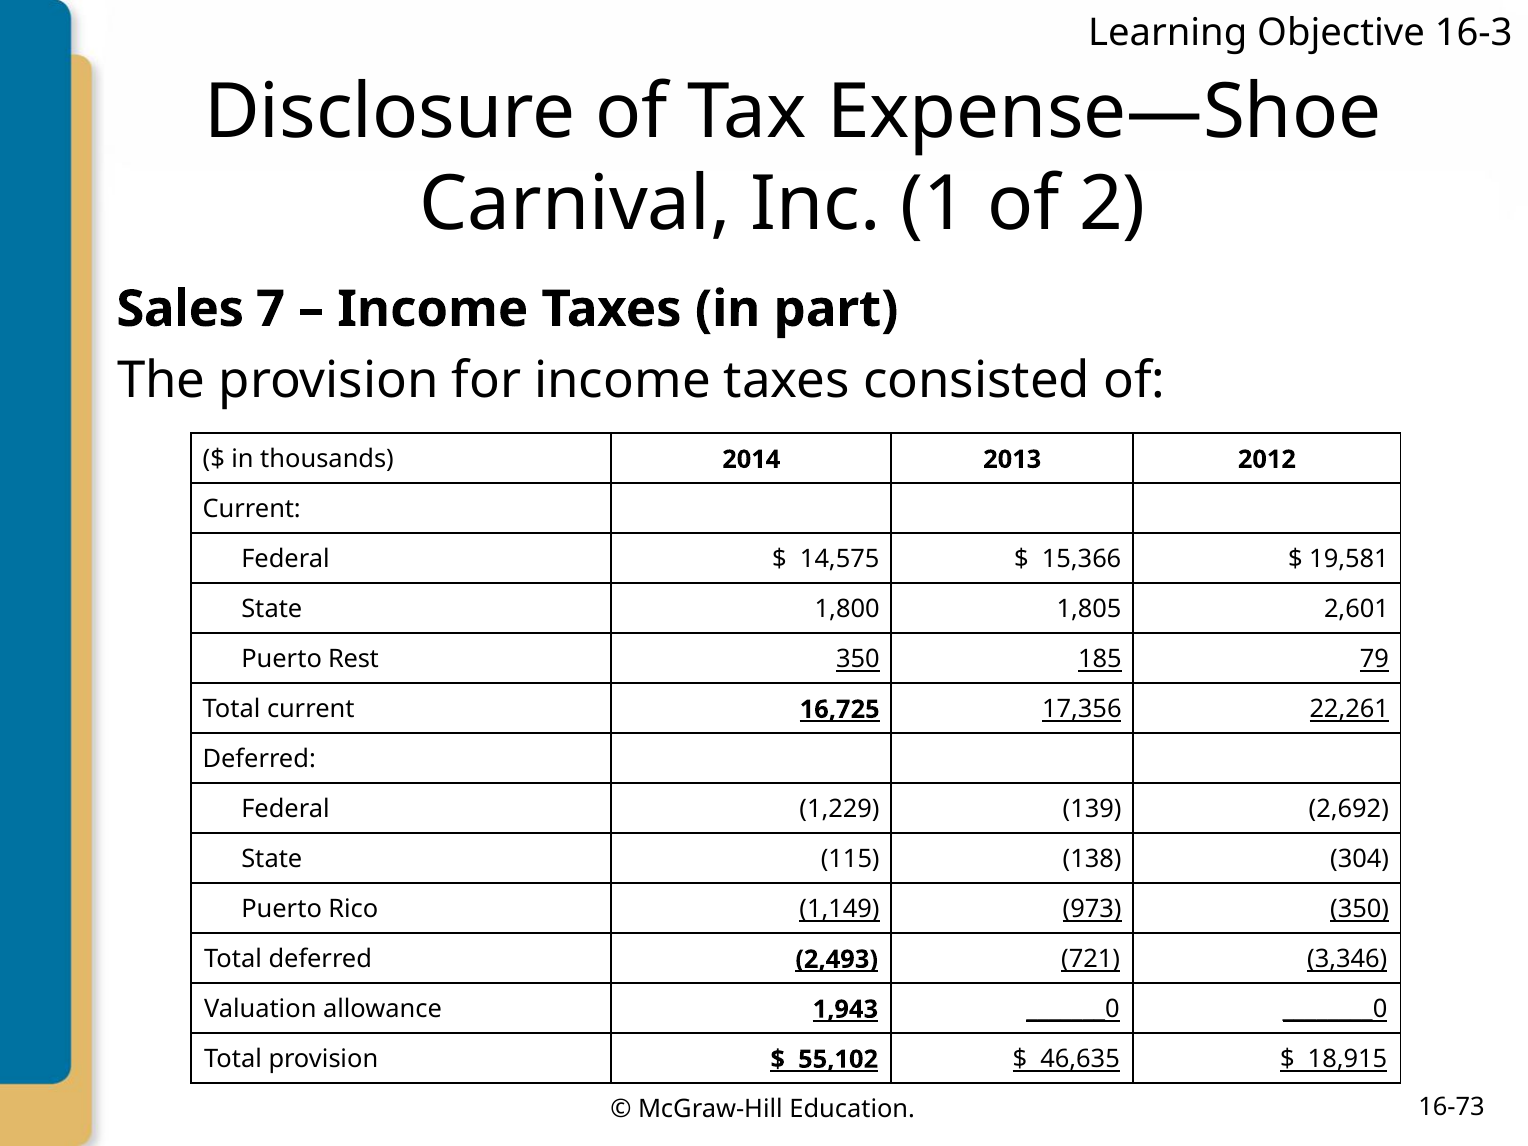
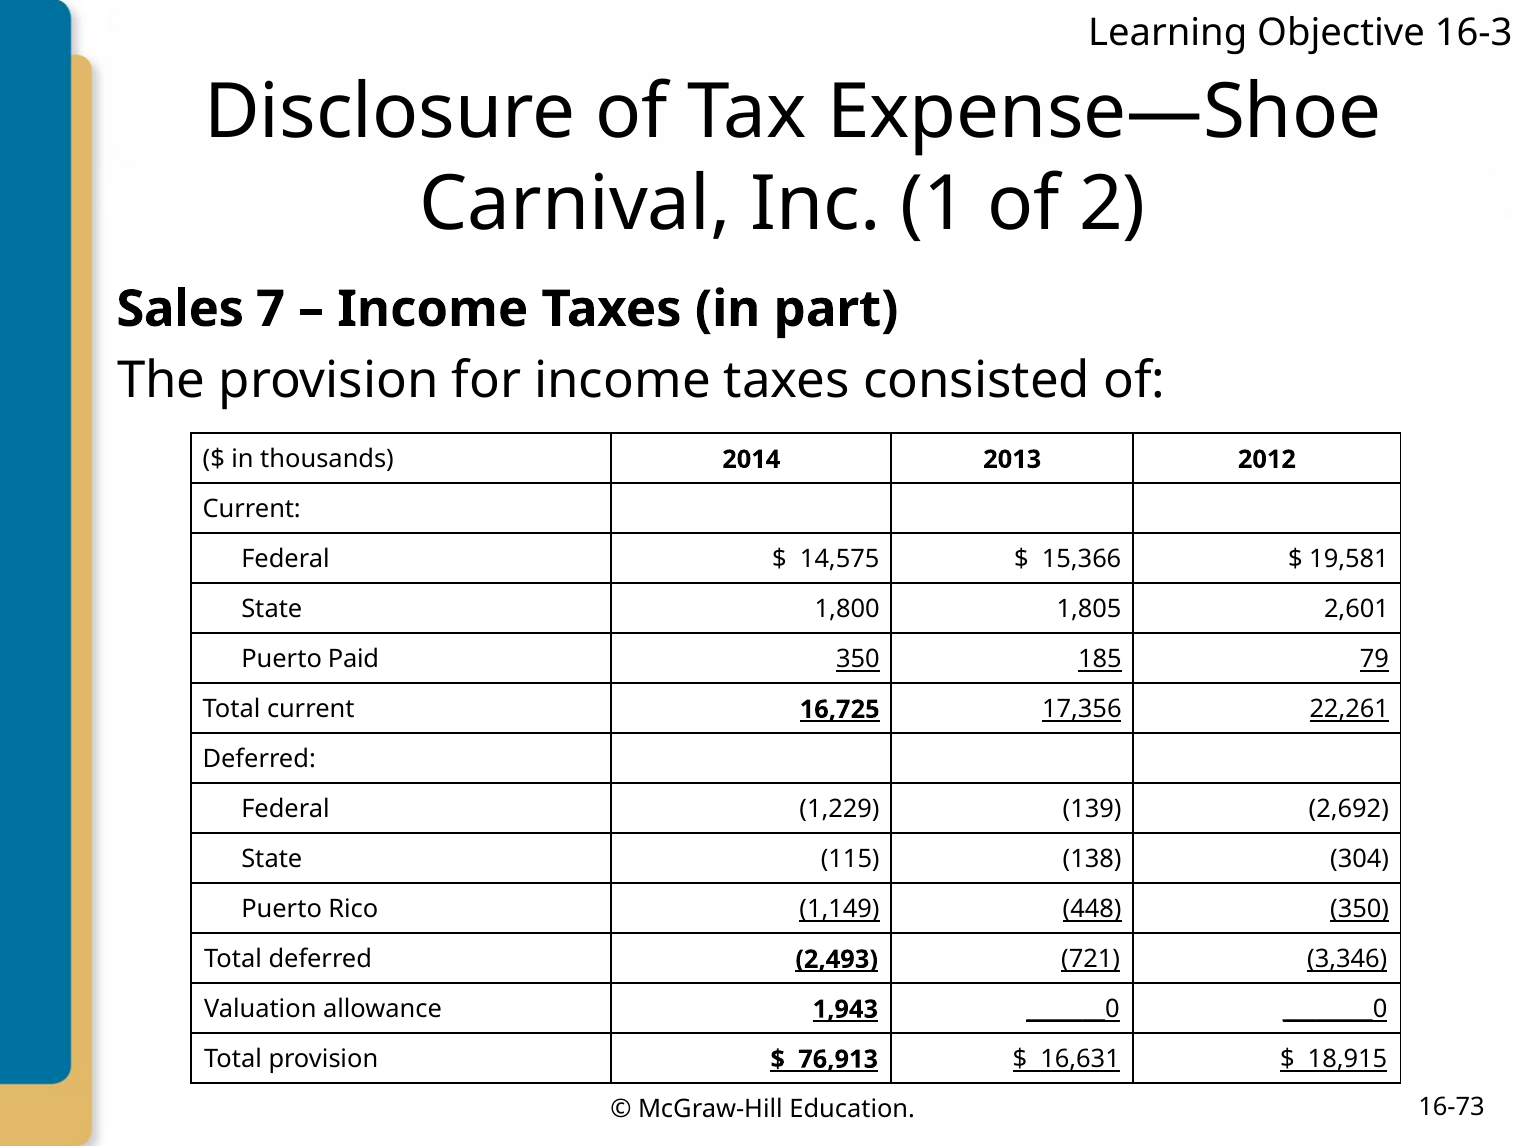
Rest: Rest -> Paid (354, 659)
973: 973 -> 448 (1092, 909)
55,102: 55,102 -> 76,913 (838, 1059)
46,635: 46,635 -> 16,631 (1080, 1059)
